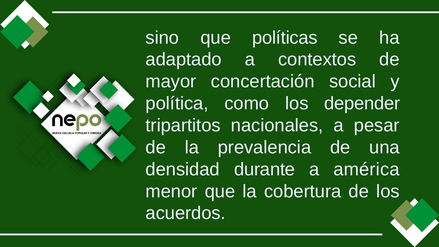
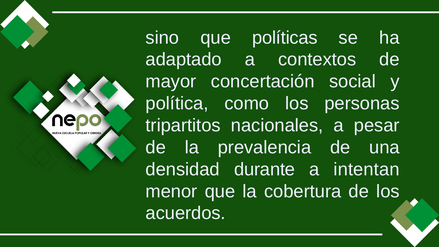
depender: depender -> personas (362, 103)
américa: américa -> intentan (367, 169)
